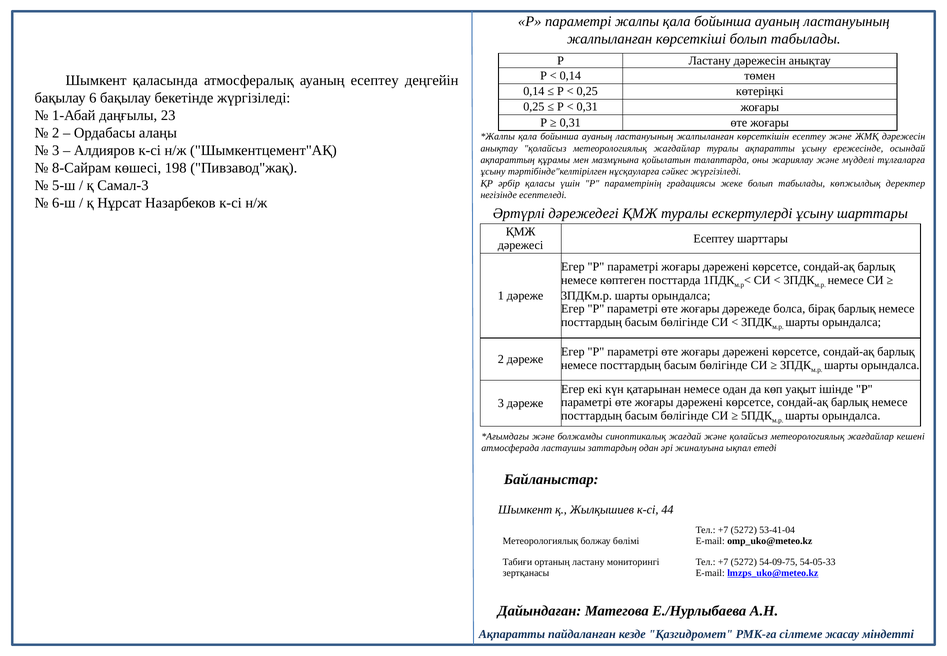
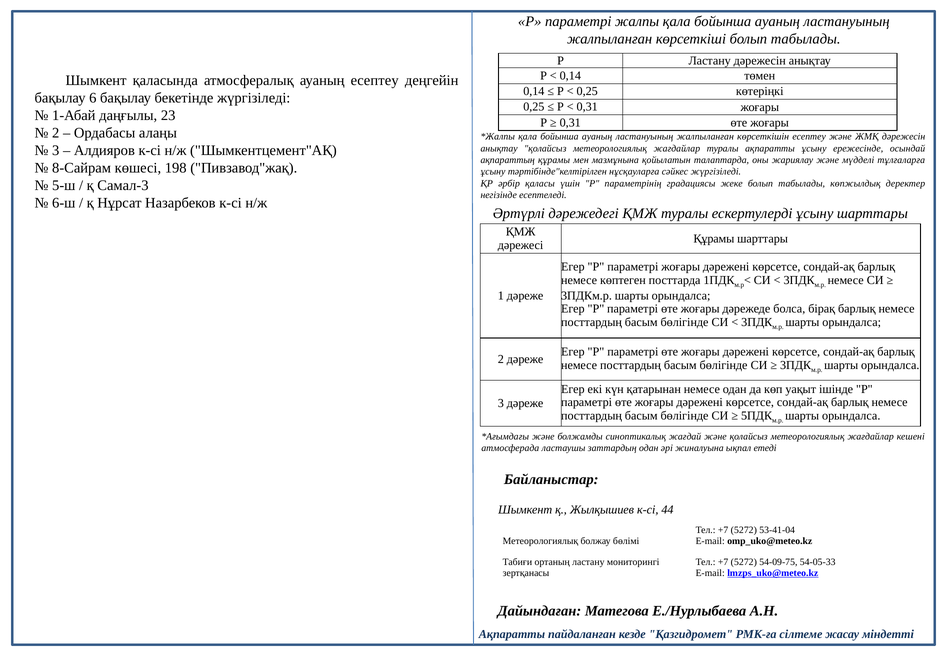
Есептеу: Есептеу -> Құрамы (714, 238)
